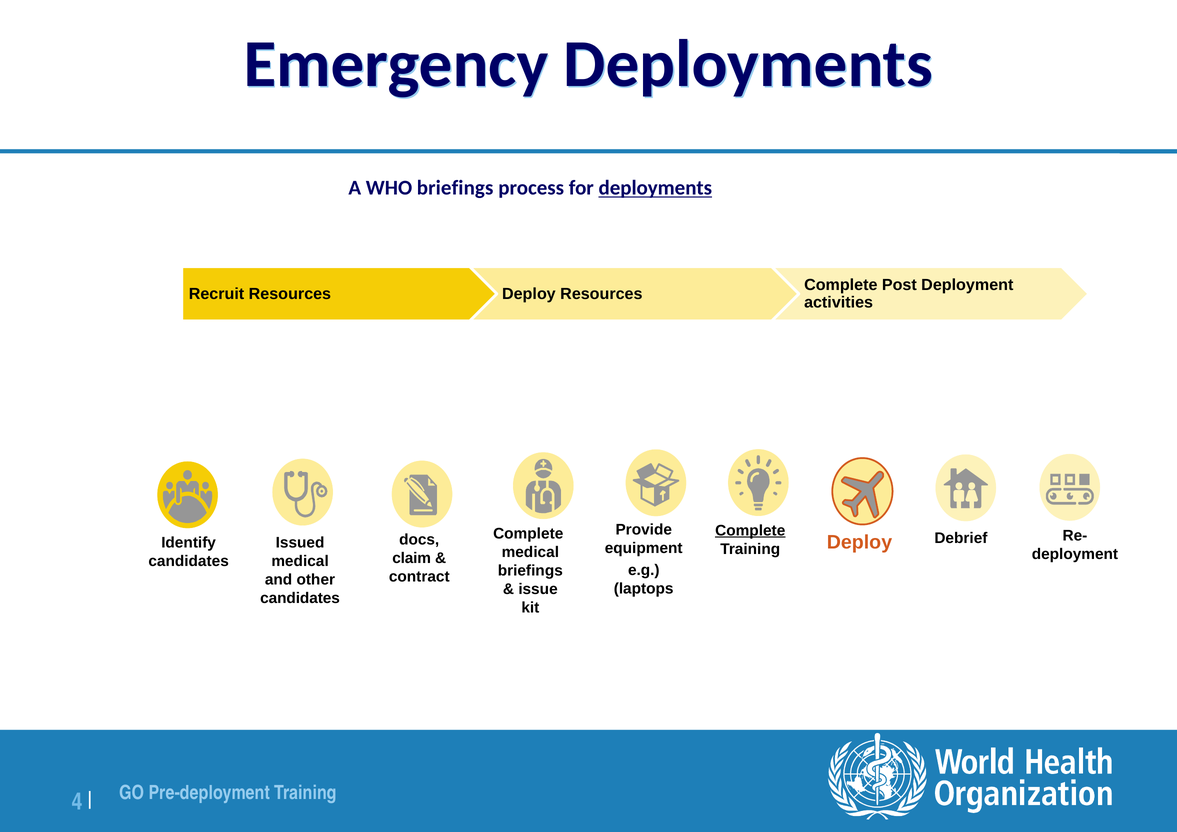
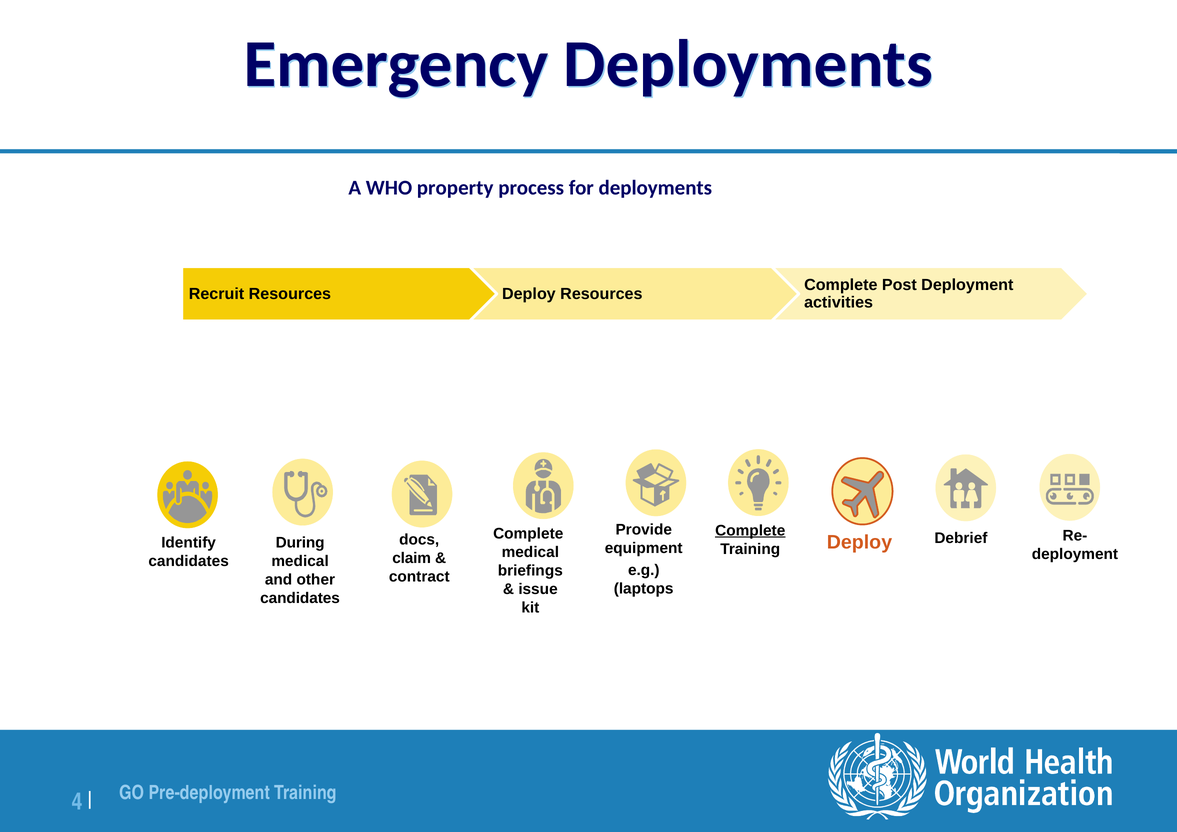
WHO briefings: briefings -> property (455, 188)
deployments underline: present -> none (655, 188)
Issued: Issued -> During (300, 543)
